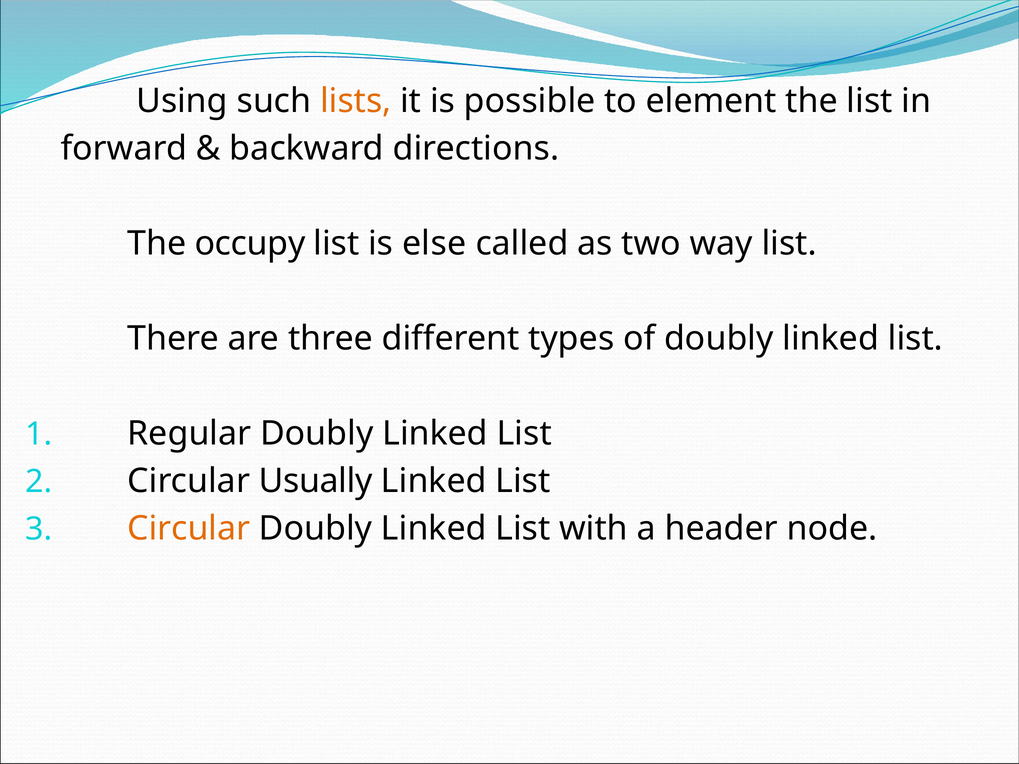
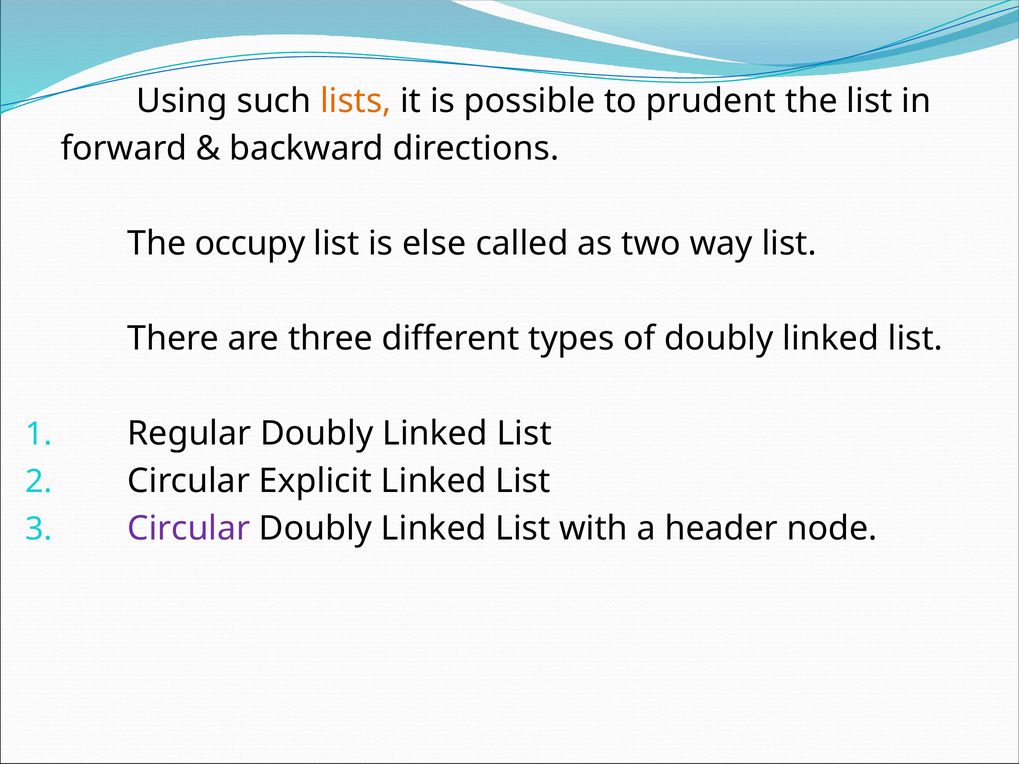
element: element -> prudent (711, 101)
Usually: Usually -> Explicit (315, 481)
Circular colour: orange -> purple (189, 529)
